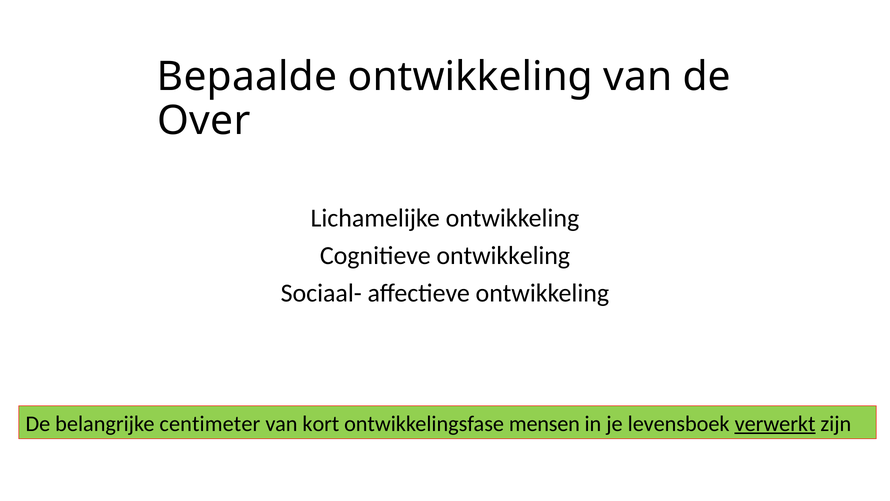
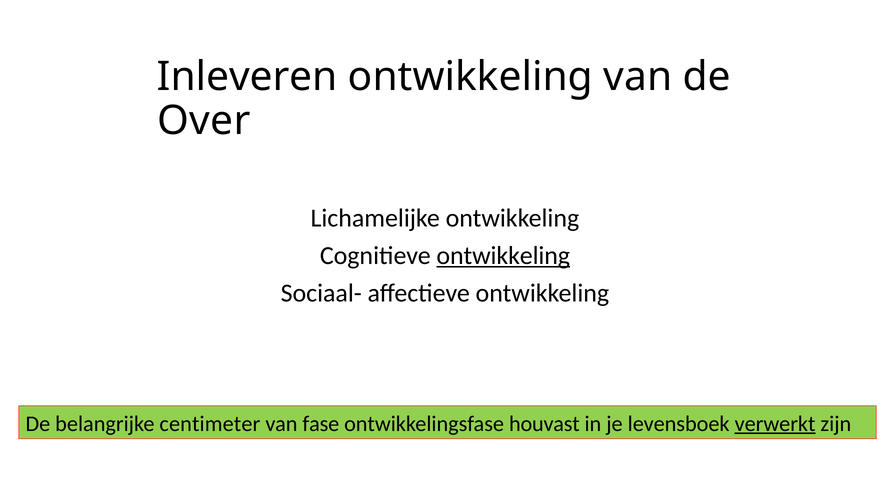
Bepaalde: Bepaalde -> Inleveren (247, 76)
ontwikkeling underline: none -> present (503, 256)
kort: kort -> fase (321, 423)
mensen: mensen -> houvast (544, 423)
